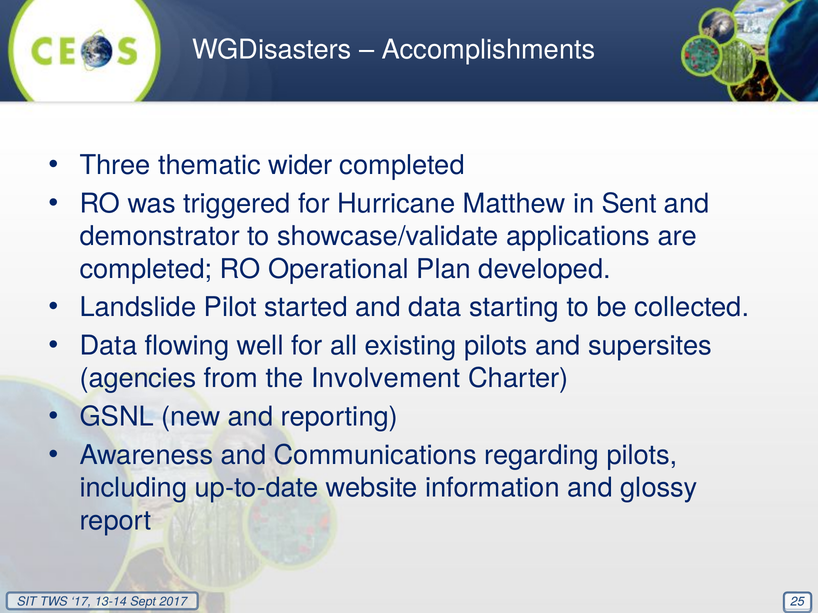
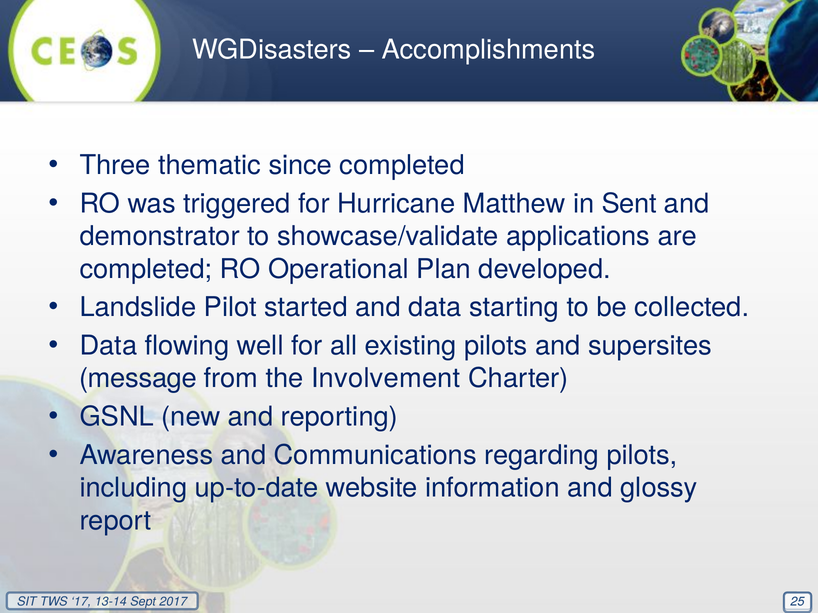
wider: wider -> since (300, 165)
agencies: agencies -> message (138, 379)
